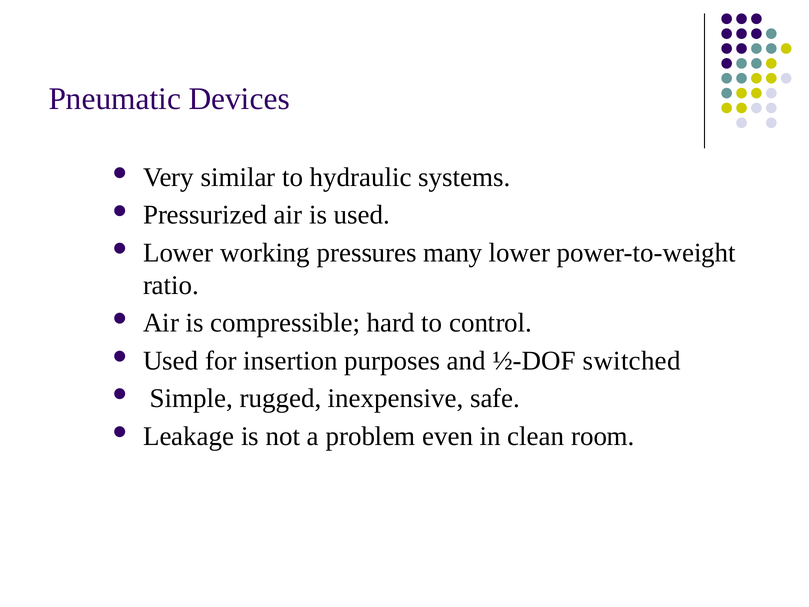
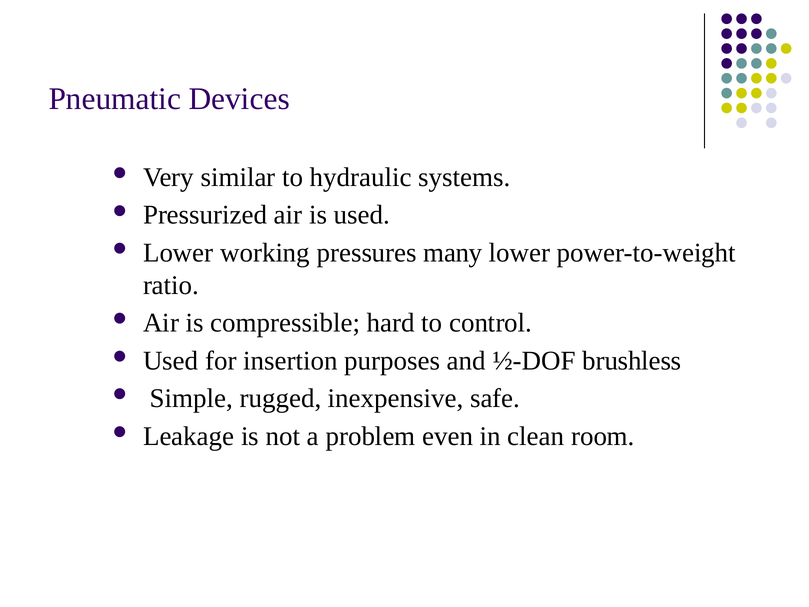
switched: switched -> brushless (632, 360)
